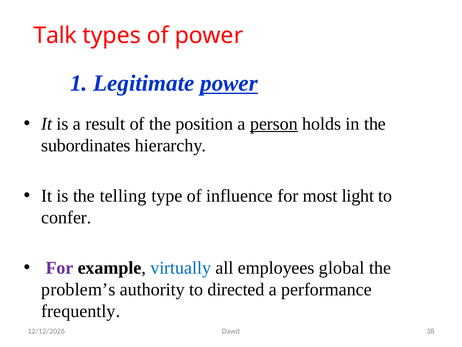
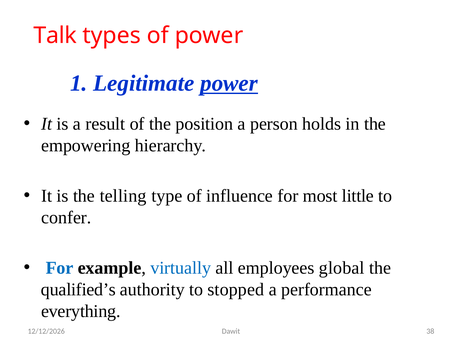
person underline: present -> none (274, 124)
subordinates: subordinates -> empowering (86, 145)
light: light -> little (358, 196)
For colour: purple -> blue (60, 268)
problem’s: problem’s -> qualified’s (78, 289)
directed: directed -> stopped (236, 289)
frequently: frequently -> everything (81, 311)
